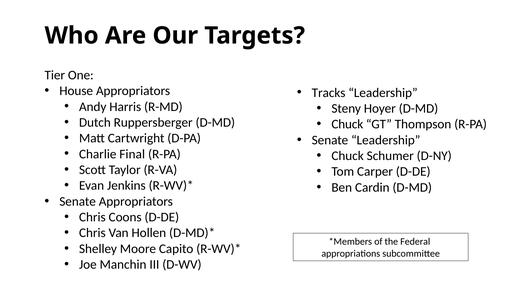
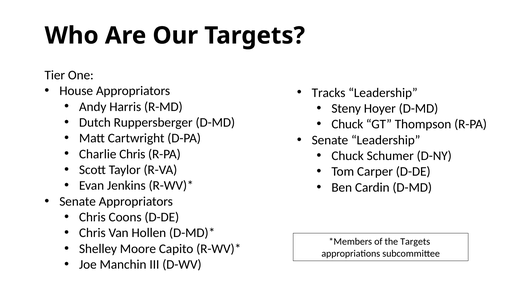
Charlie Final: Final -> Chris (132, 154)
the Federal: Federal -> Targets (415, 242)
